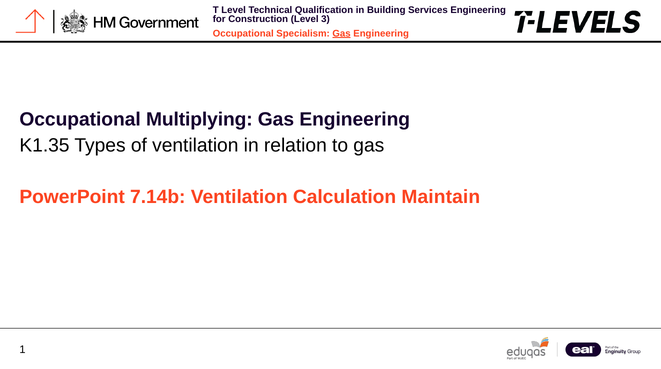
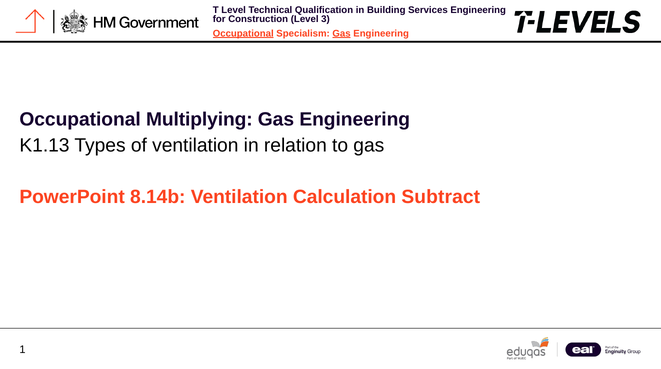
Occupational underline: none -> present (243, 33)
K1.35: K1.35 -> K1.13 (44, 145)
7.14b: 7.14b -> 8.14b (158, 197)
Maintain: Maintain -> Subtract (441, 197)
